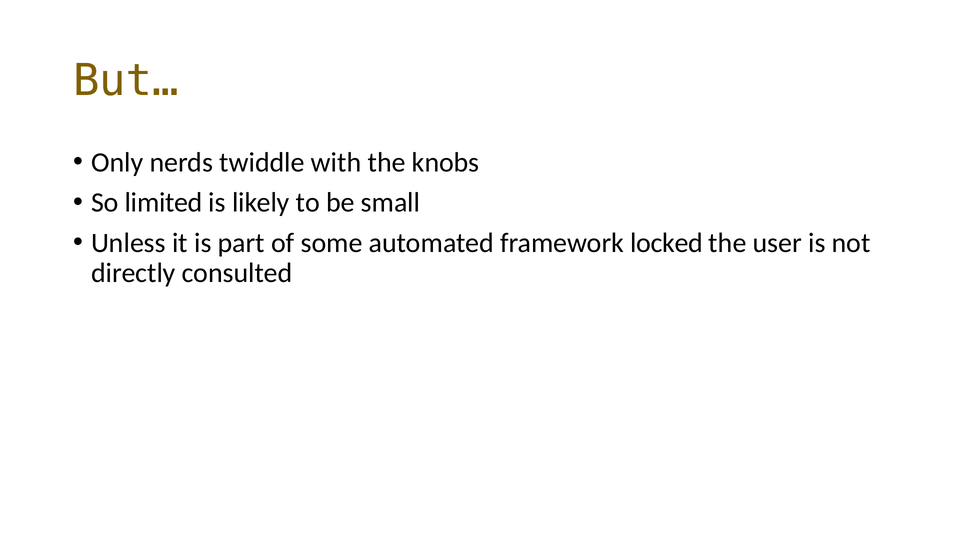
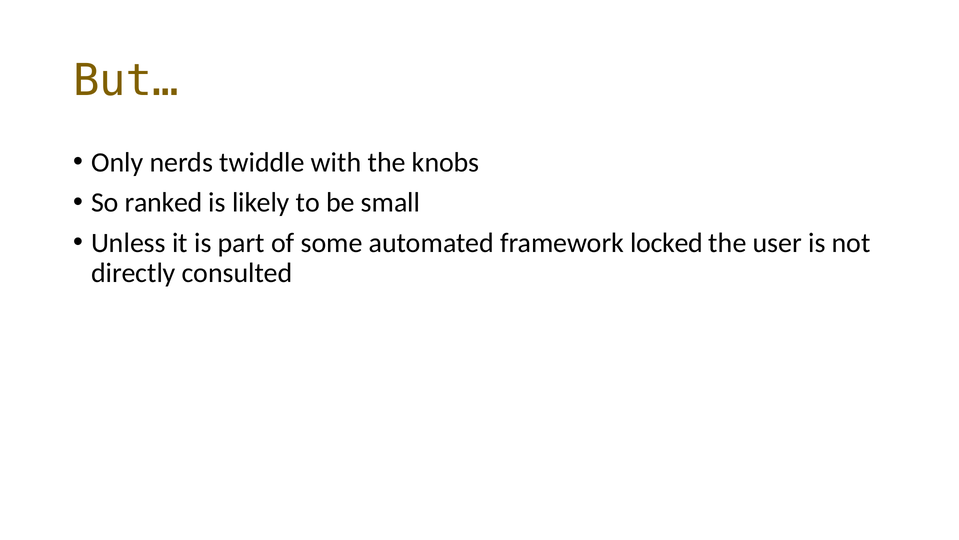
limited: limited -> ranked (164, 202)
